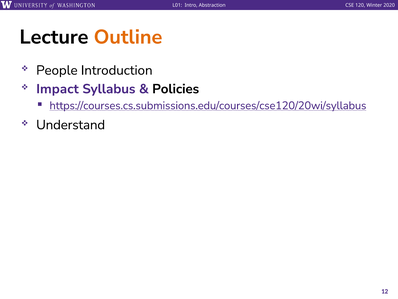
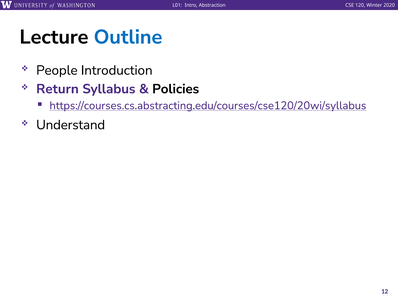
Outline colour: orange -> blue (128, 37)
Impact: Impact -> Return (57, 89)
https://courses.cs.submissions.edu/courses/cse120/20wi/syllabus: https://courses.cs.submissions.edu/courses/cse120/20wi/syllabus -> https://courses.cs.abstracting.edu/courses/cse120/20wi/syllabus (208, 105)
